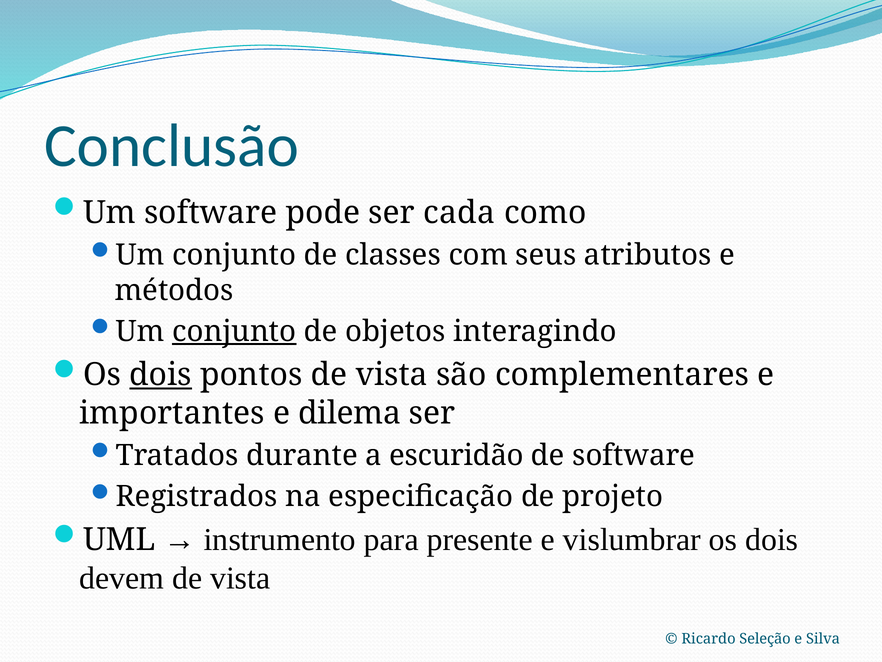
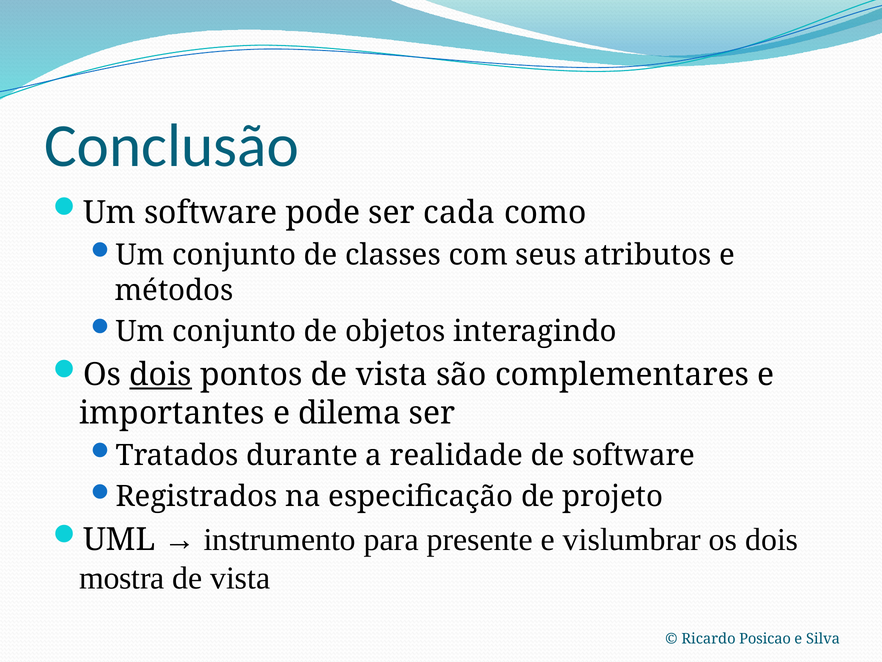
conjunto underline: present -> none (234, 331)
escuridão: escuridão -> realidade (456, 455)
devem: devem -> mostra (122, 578)
Seleção: Seleção -> Posicao (765, 638)
